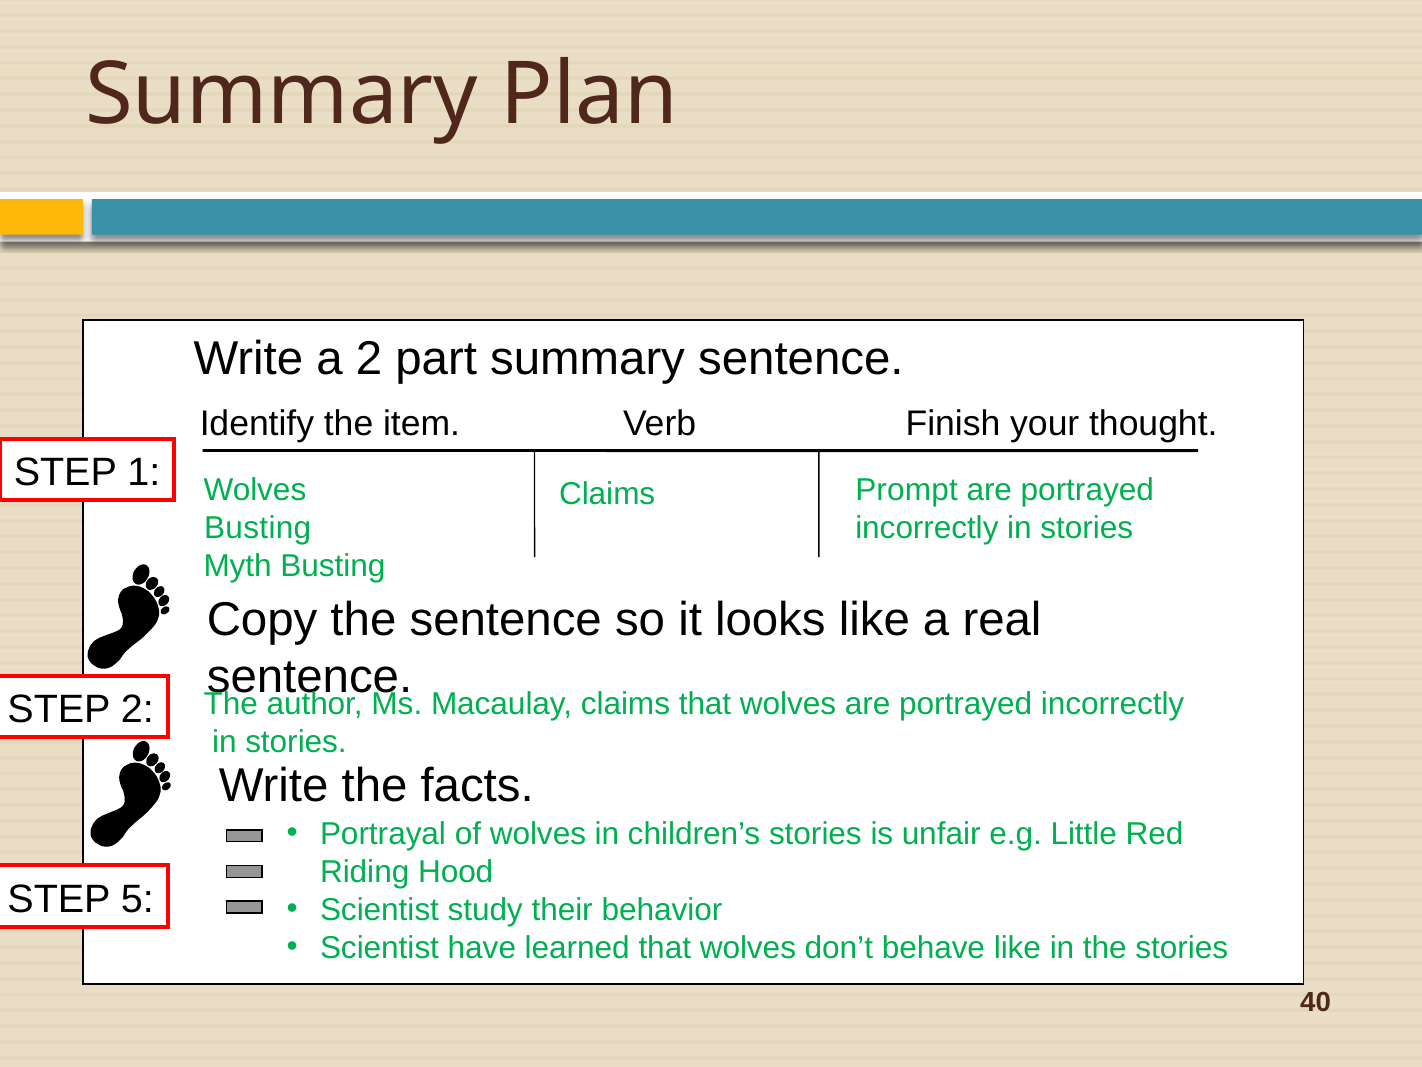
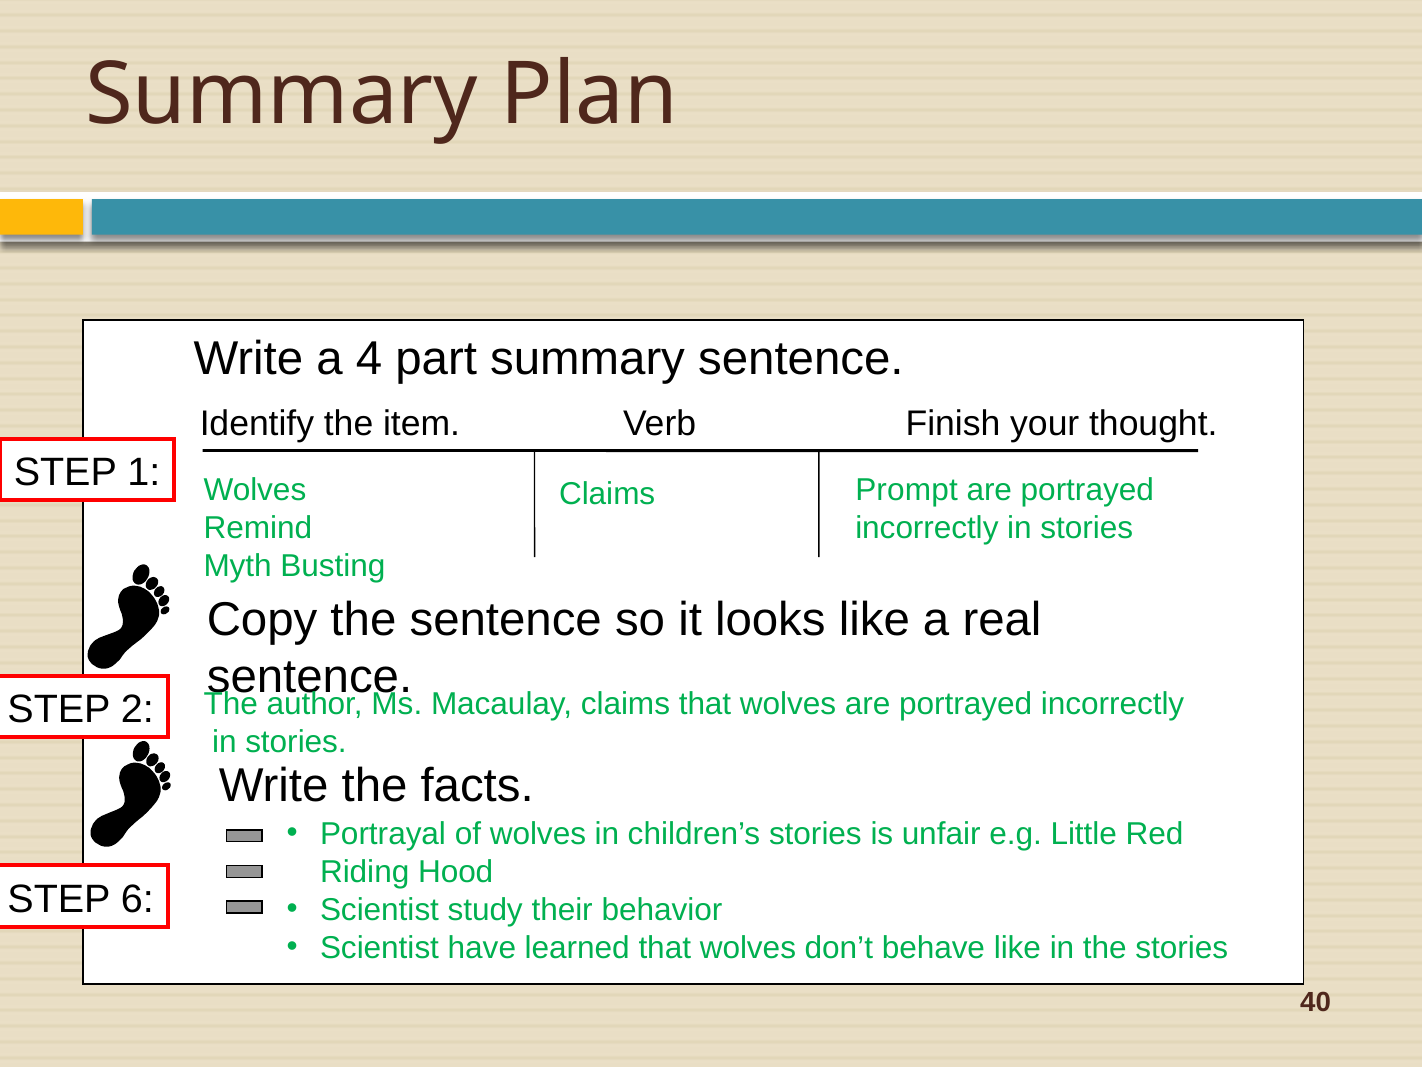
a 2: 2 -> 4 (369, 359)
Busting: Busting -> Remind (258, 528)
5: 5 -> 6 (137, 899)
